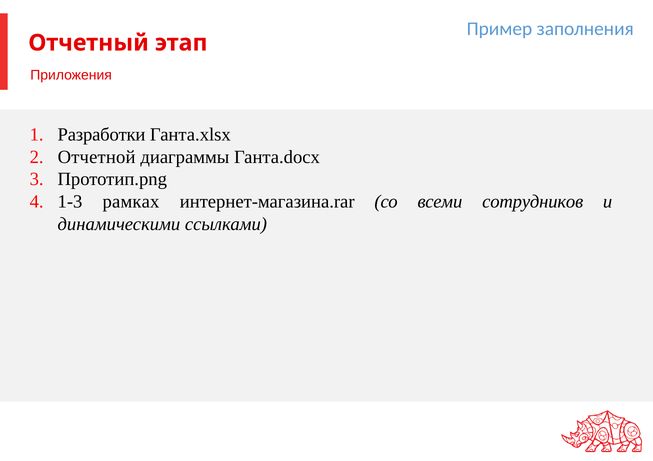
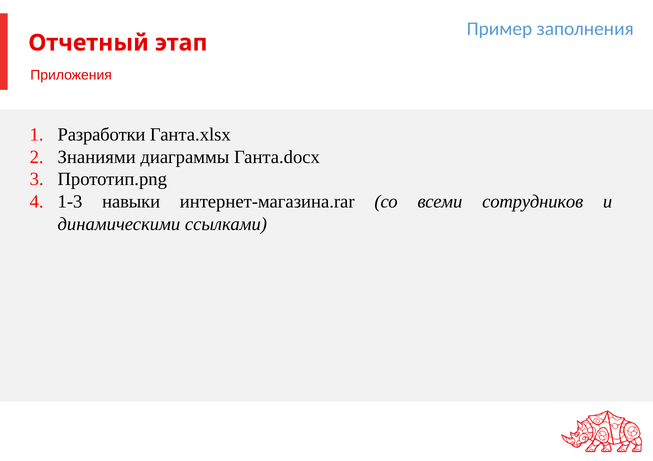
Отчетной: Отчетной -> Знаниями (97, 157)
рамках: рамках -> навыки (131, 202)
